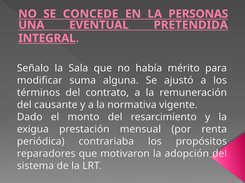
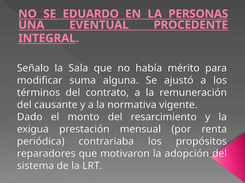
CONCEDE: CONCEDE -> EDUARDO (91, 14)
PRETENDIDA: PRETENDIDA -> PROCEDENTE (191, 25)
